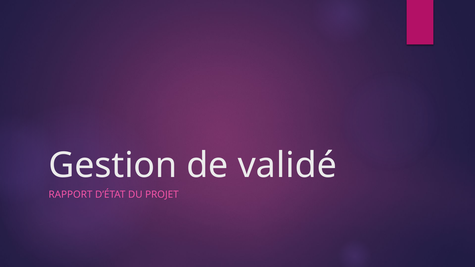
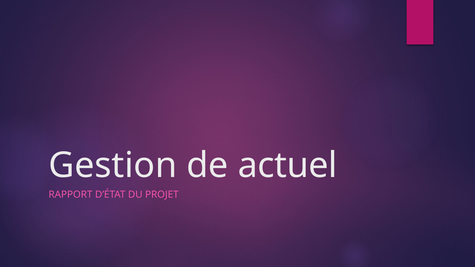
validé: validé -> actuel (288, 165)
